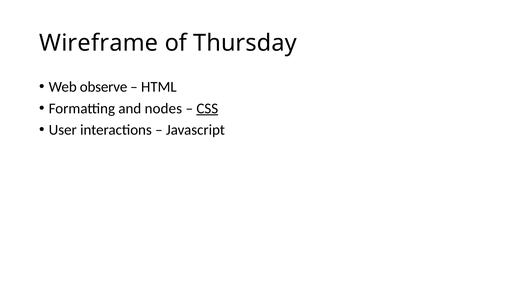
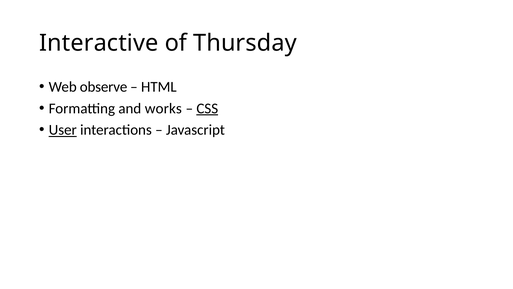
Wireframe: Wireframe -> Interactive (99, 43)
nodes: nodes -> works (163, 108)
User underline: none -> present (63, 130)
